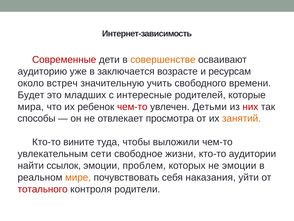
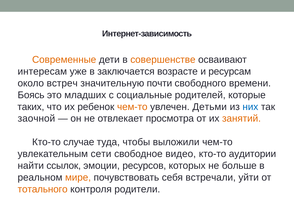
Современные colour: red -> orange (64, 59)
аудиторию: аудиторию -> интересам (42, 71)
учить: учить -> почти (159, 83)
Будет: Будет -> Боясь (31, 95)
интересные: интересные -> социальные (144, 95)
мира: мира -> таких (31, 107)
чем-то colour: red -> orange (132, 107)
них colour: red -> blue (250, 107)
способы: способы -> заочной (36, 118)
вините: вините -> случае (79, 142)
жизни: жизни -> видео (181, 154)
проблем: проблем -> ресурсов (144, 165)
не эмоции: эмоции -> больше (239, 165)
наказания: наказания -> встречали (211, 177)
тотального colour: red -> orange (43, 189)
